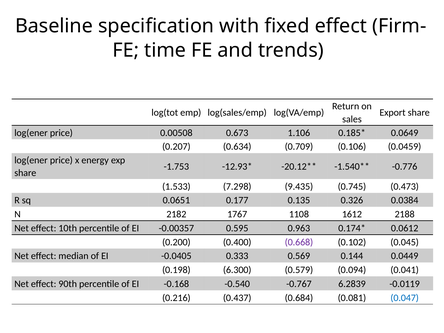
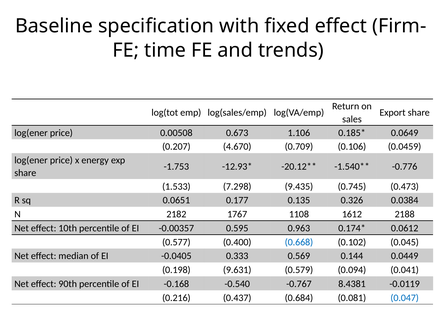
0.634: 0.634 -> 4.670 (237, 147)
0.200: 0.200 -> 0.577 (176, 242)
0.668 colour: purple -> blue (299, 242)
6.300: 6.300 -> 9.631 (237, 270)
6.2839: 6.2839 -> 8.4381 (352, 284)
